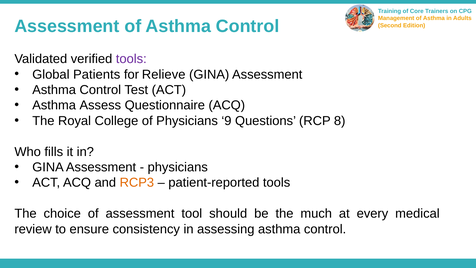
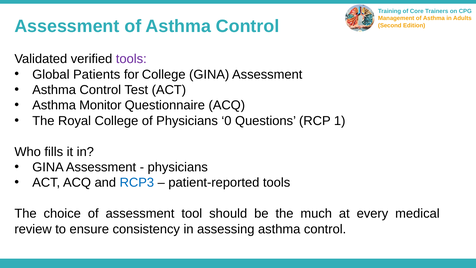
for Relieve: Relieve -> College (164, 74)
Assess: Assess -> Monitor (100, 105)
9: 9 -> 0 (226, 121)
8: 8 -> 1 (340, 121)
RCP3 colour: orange -> blue (137, 183)
